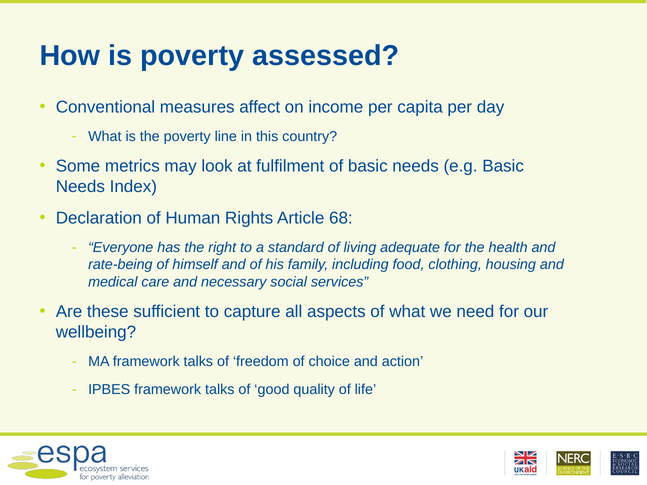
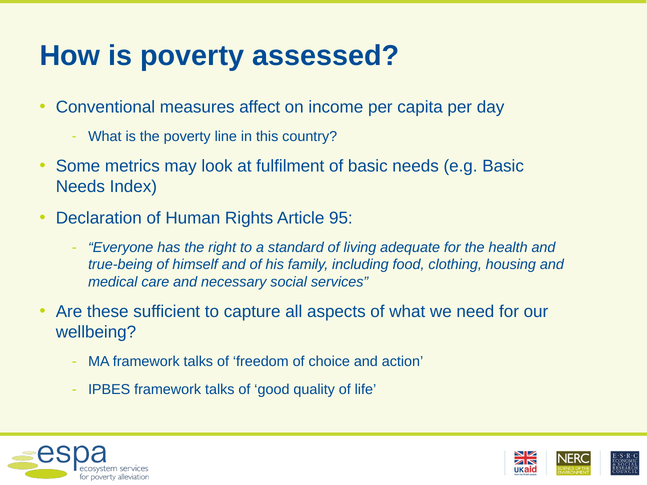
68: 68 -> 95 (341, 218)
rate-being: rate-being -> true-being (120, 265)
